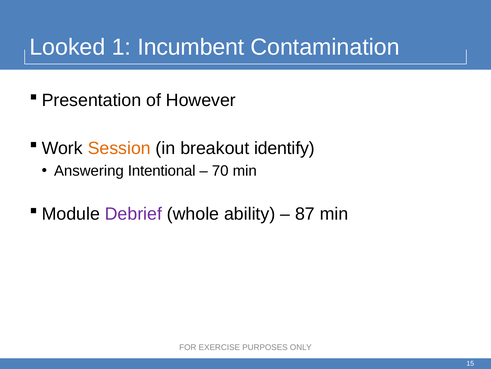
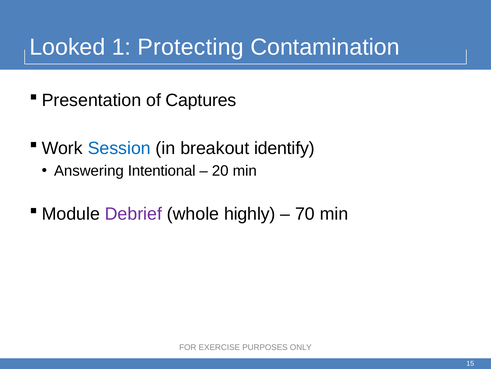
Incumbent: Incumbent -> Protecting (191, 47)
However: However -> Captures (201, 100)
Session colour: orange -> blue (119, 148)
70: 70 -> 20 (220, 171)
ability: ability -> highly (250, 214)
87: 87 -> 70 (305, 214)
